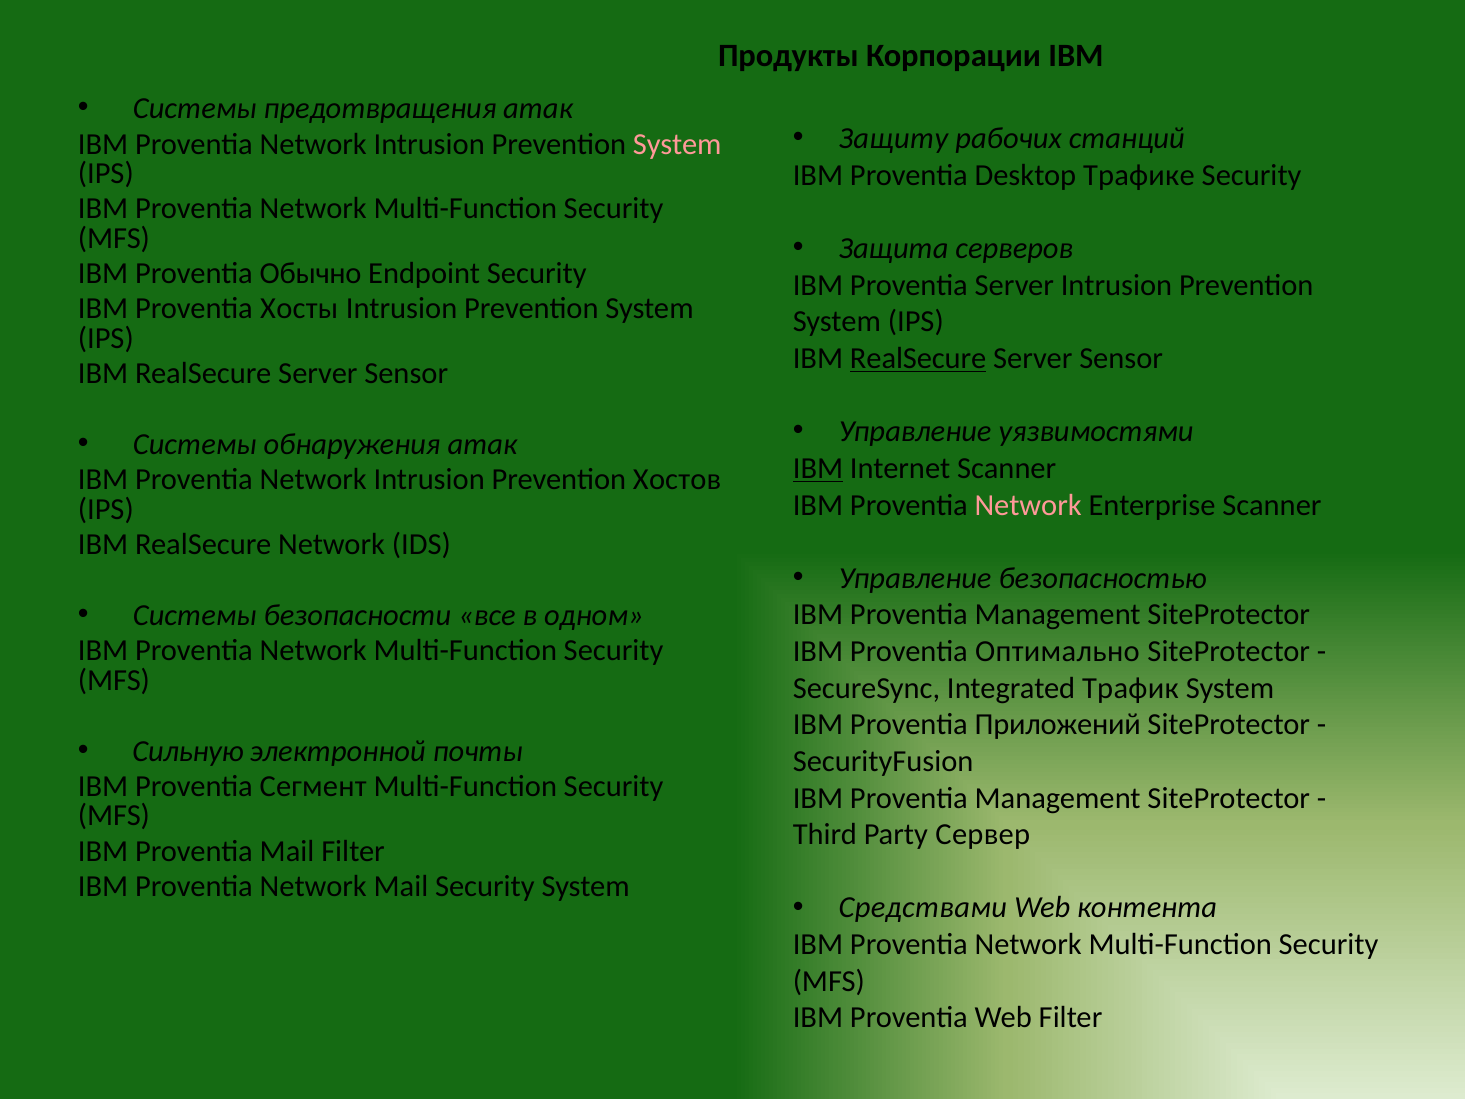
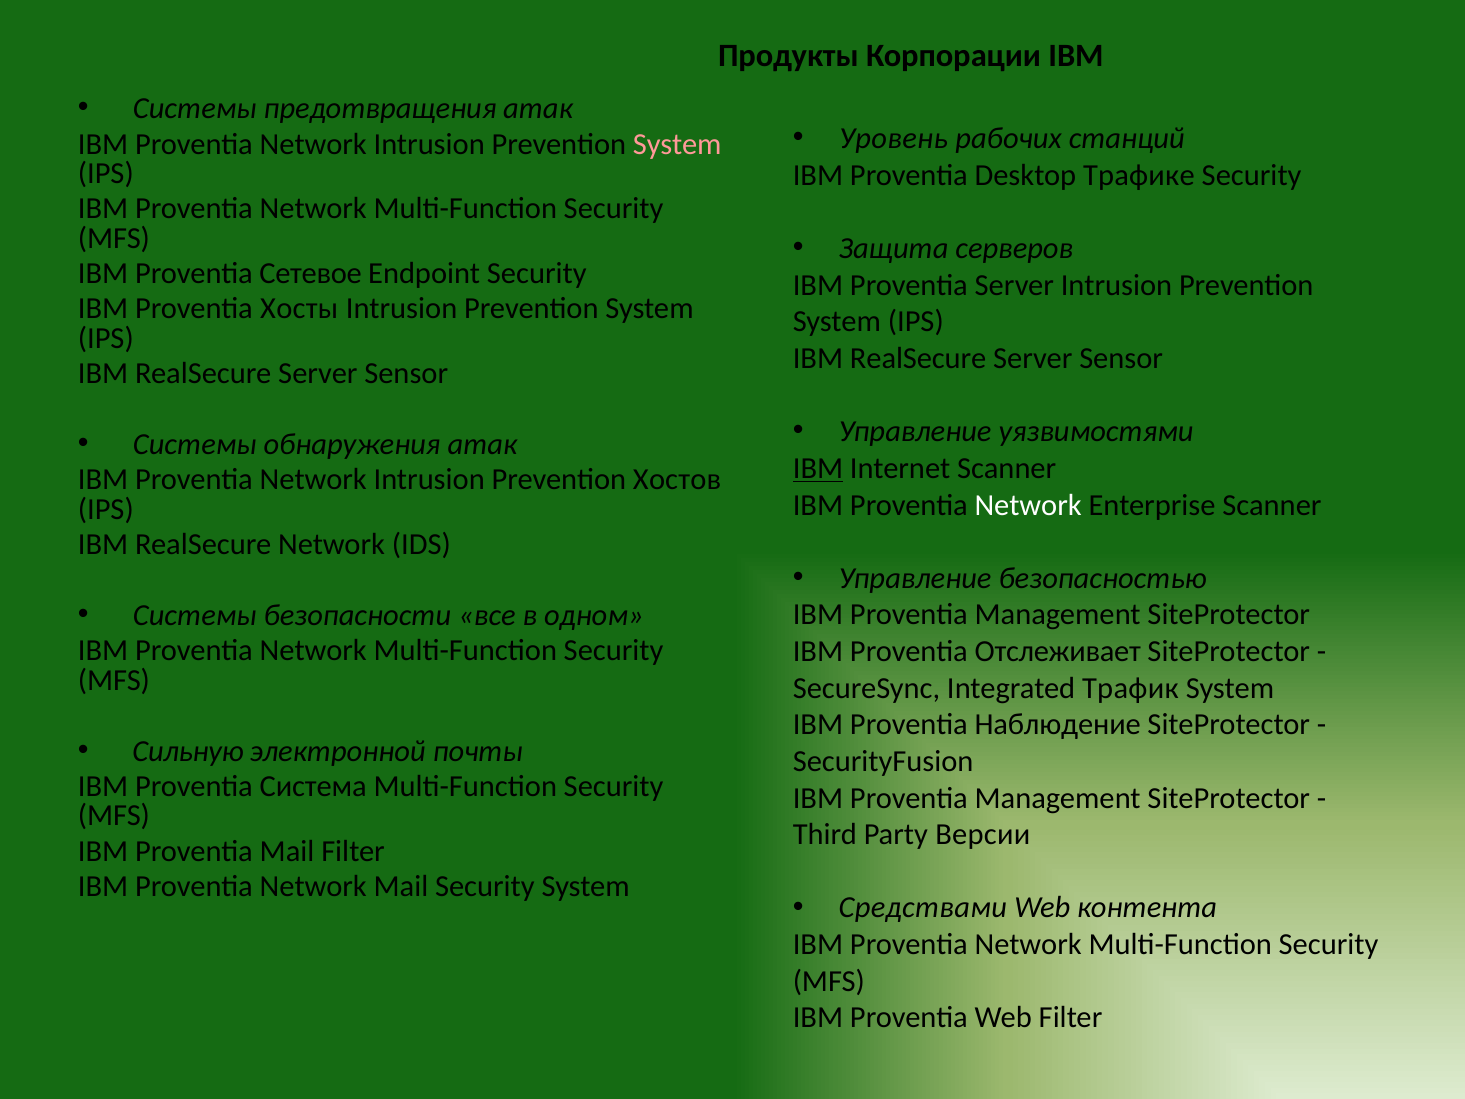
Защиту: Защиту -> Уровень (893, 139)
Обычно: Обычно -> Сетевое (311, 273)
RealSecure underline: present -> none (918, 358)
Network colour: pink -> white (1028, 505)
Оптимально: Оптимально -> Отслеживает (1058, 651)
Приложений: Приложений -> Наблюдение (1058, 725)
Сегмент: Сегмент -> Система (313, 786)
Сервер: Сервер -> Версии (983, 834)
